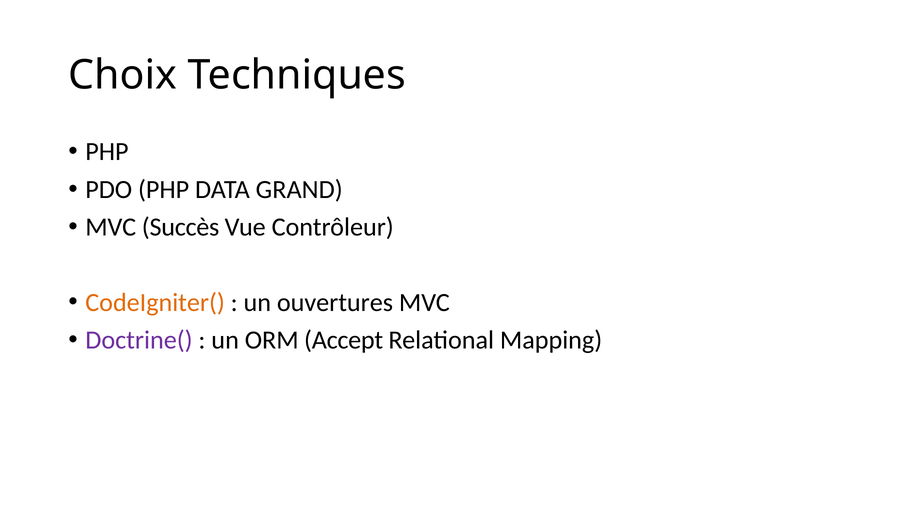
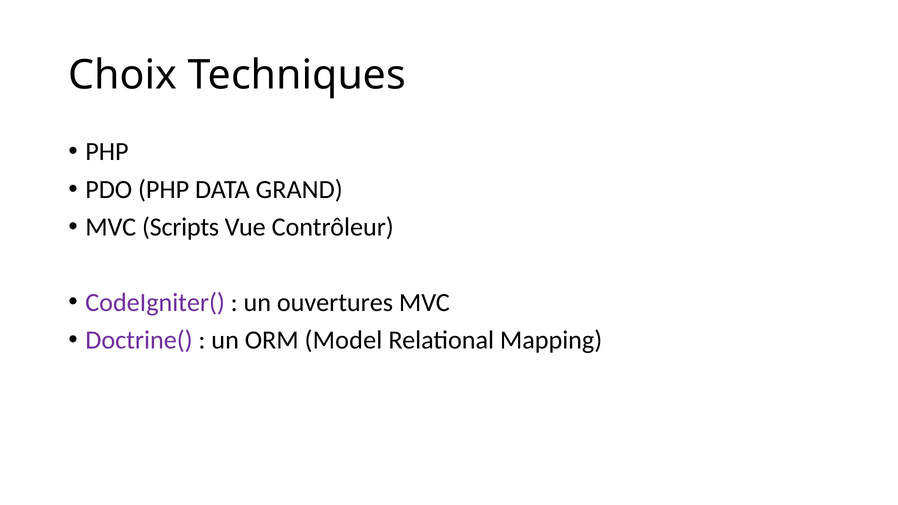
Succès: Succès -> Scripts (181, 227)
CodeIgniter( colour: orange -> purple (155, 302)
Accept: Accept -> Model (343, 340)
